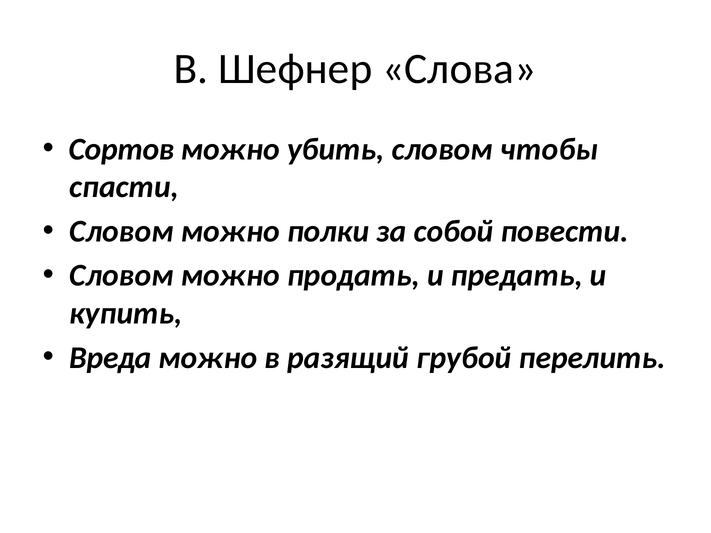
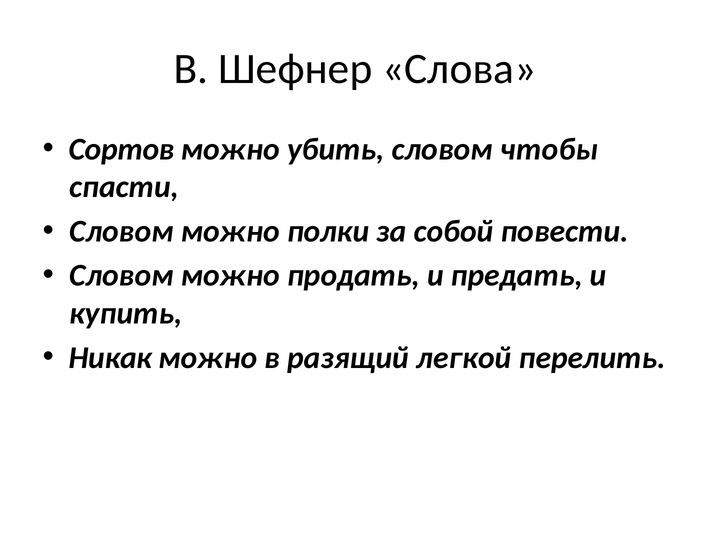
Вреда: Вреда -> Никак (110, 358)
грубой: грубой -> легкой (464, 358)
